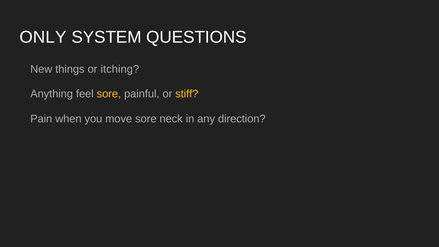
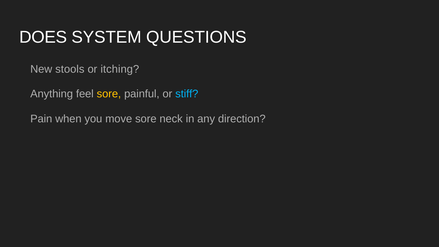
ONLY: ONLY -> DOES (43, 37)
things: things -> stools (70, 69)
stiff colour: yellow -> light blue (187, 94)
